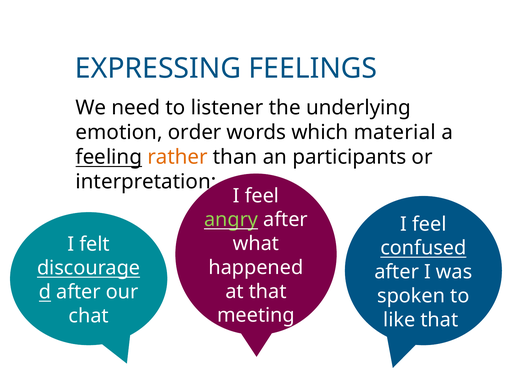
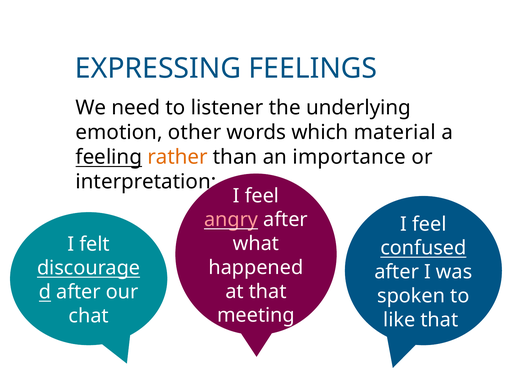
order: order -> other (195, 132)
participants: participants -> importance (349, 157)
angry colour: light green -> pink (231, 220)
